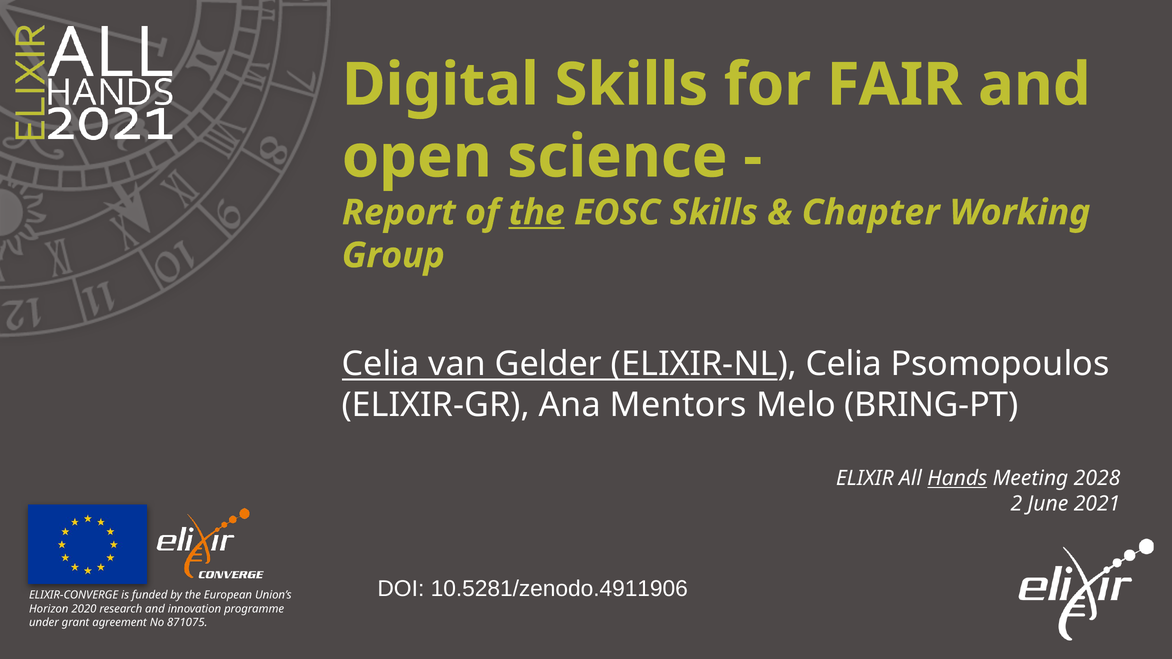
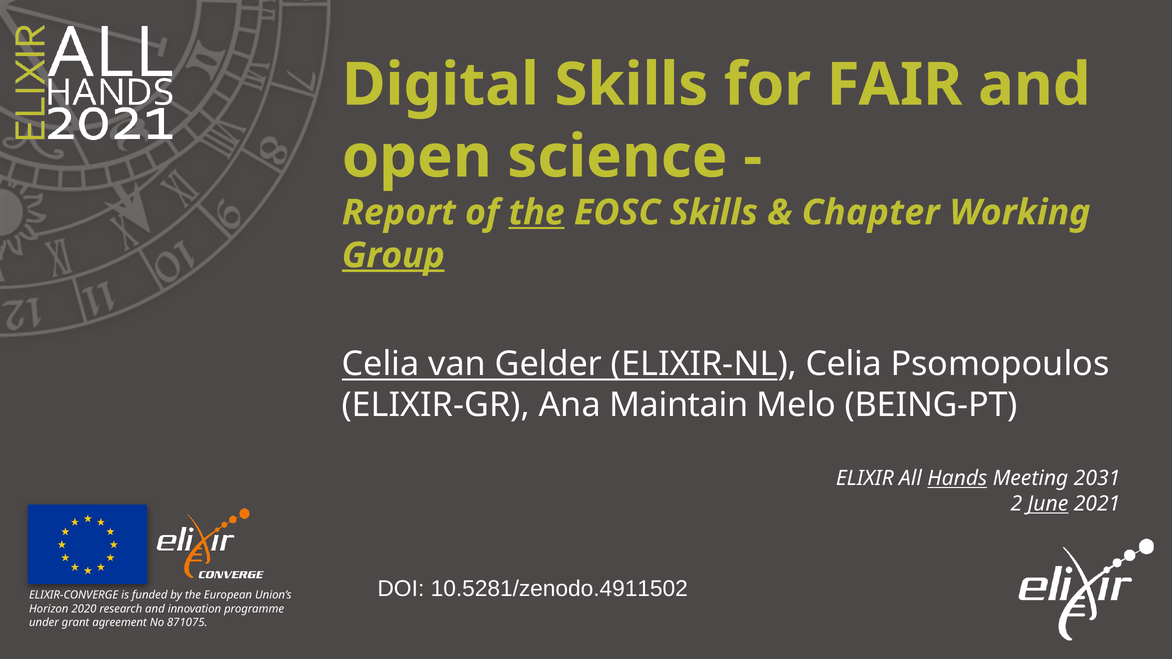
Group underline: none -> present (393, 256)
Mentors: Mentors -> Maintain (679, 405)
BRING-PT: BRING-PT -> BEING-PT (931, 405)
2028: 2028 -> 2031 (1097, 479)
June underline: none -> present (1048, 504)
10.5281/zenodo.4911906: 10.5281/zenodo.4911906 -> 10.5281/zenodo.4911502 (559, 589)
